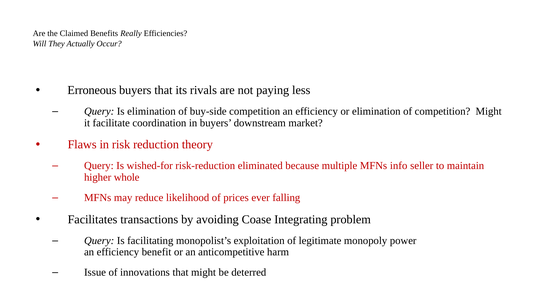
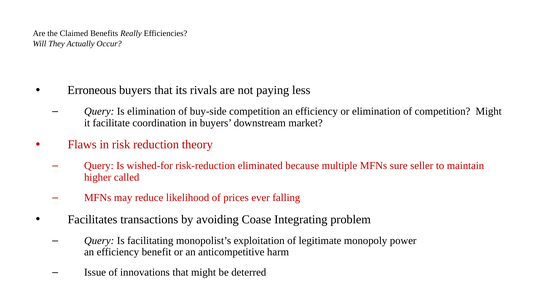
info: info -> sure (399, 166)
whole: whole -> called (127, 177)
